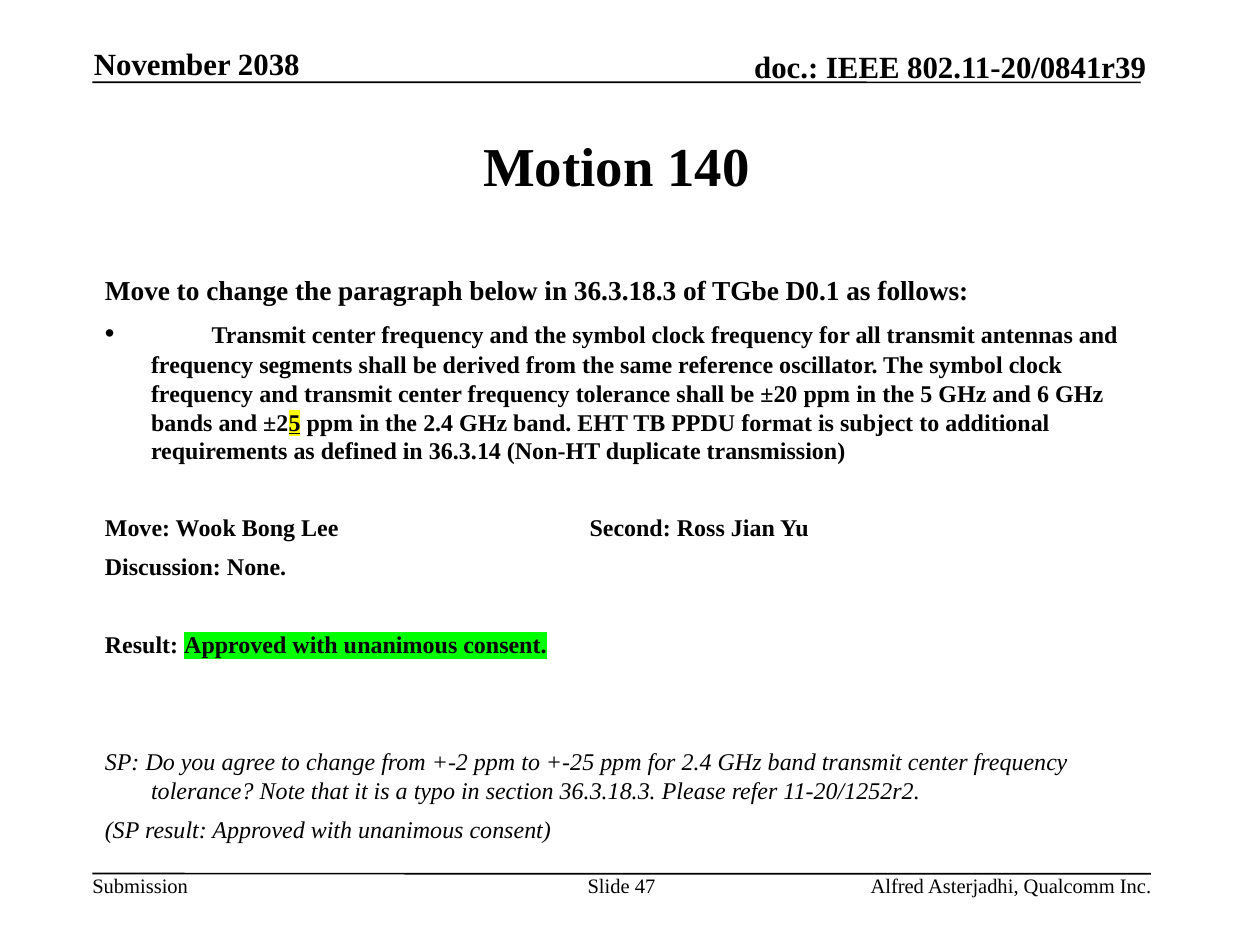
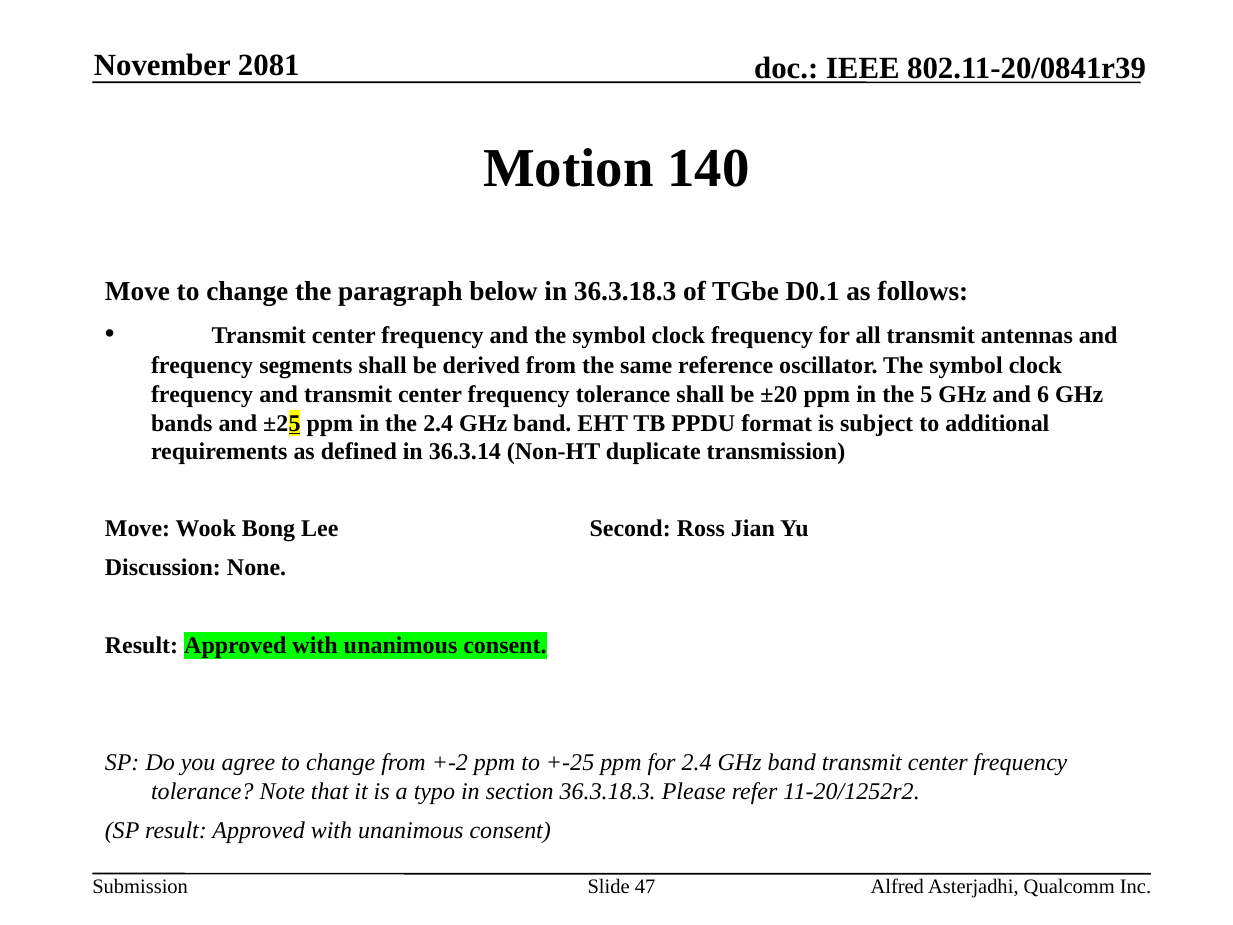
2038: 2038 -> 2081 (269, 65)
